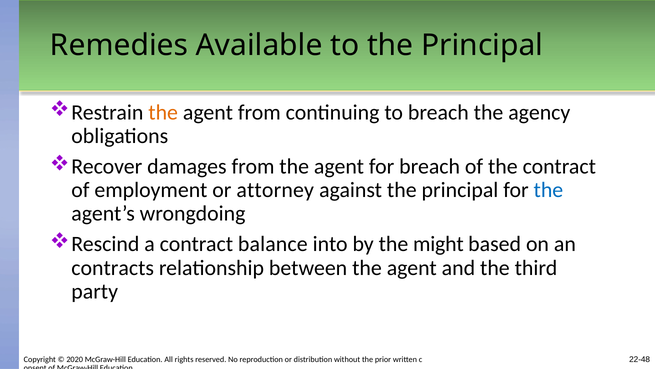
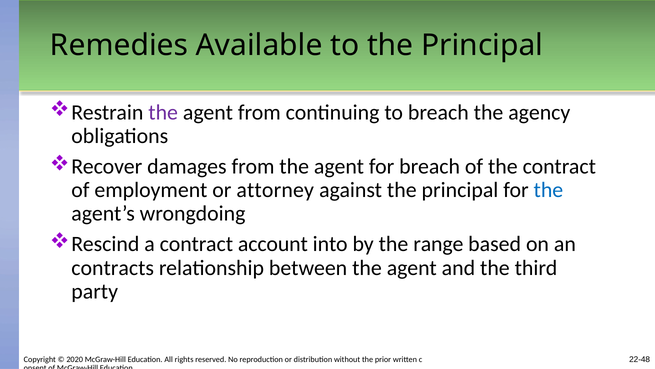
the colour: orange -> purple (163, 112)
balance: balance -> account (273, 244)
might: might -> range (438, 244)
